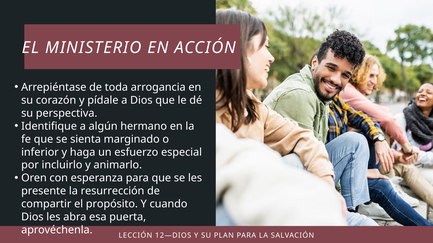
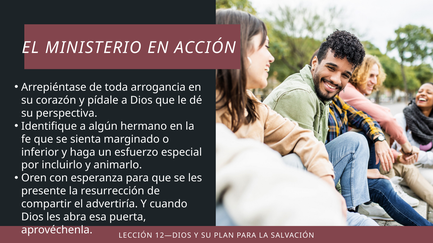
propósito: propósito -> advertiría (112, 204)
